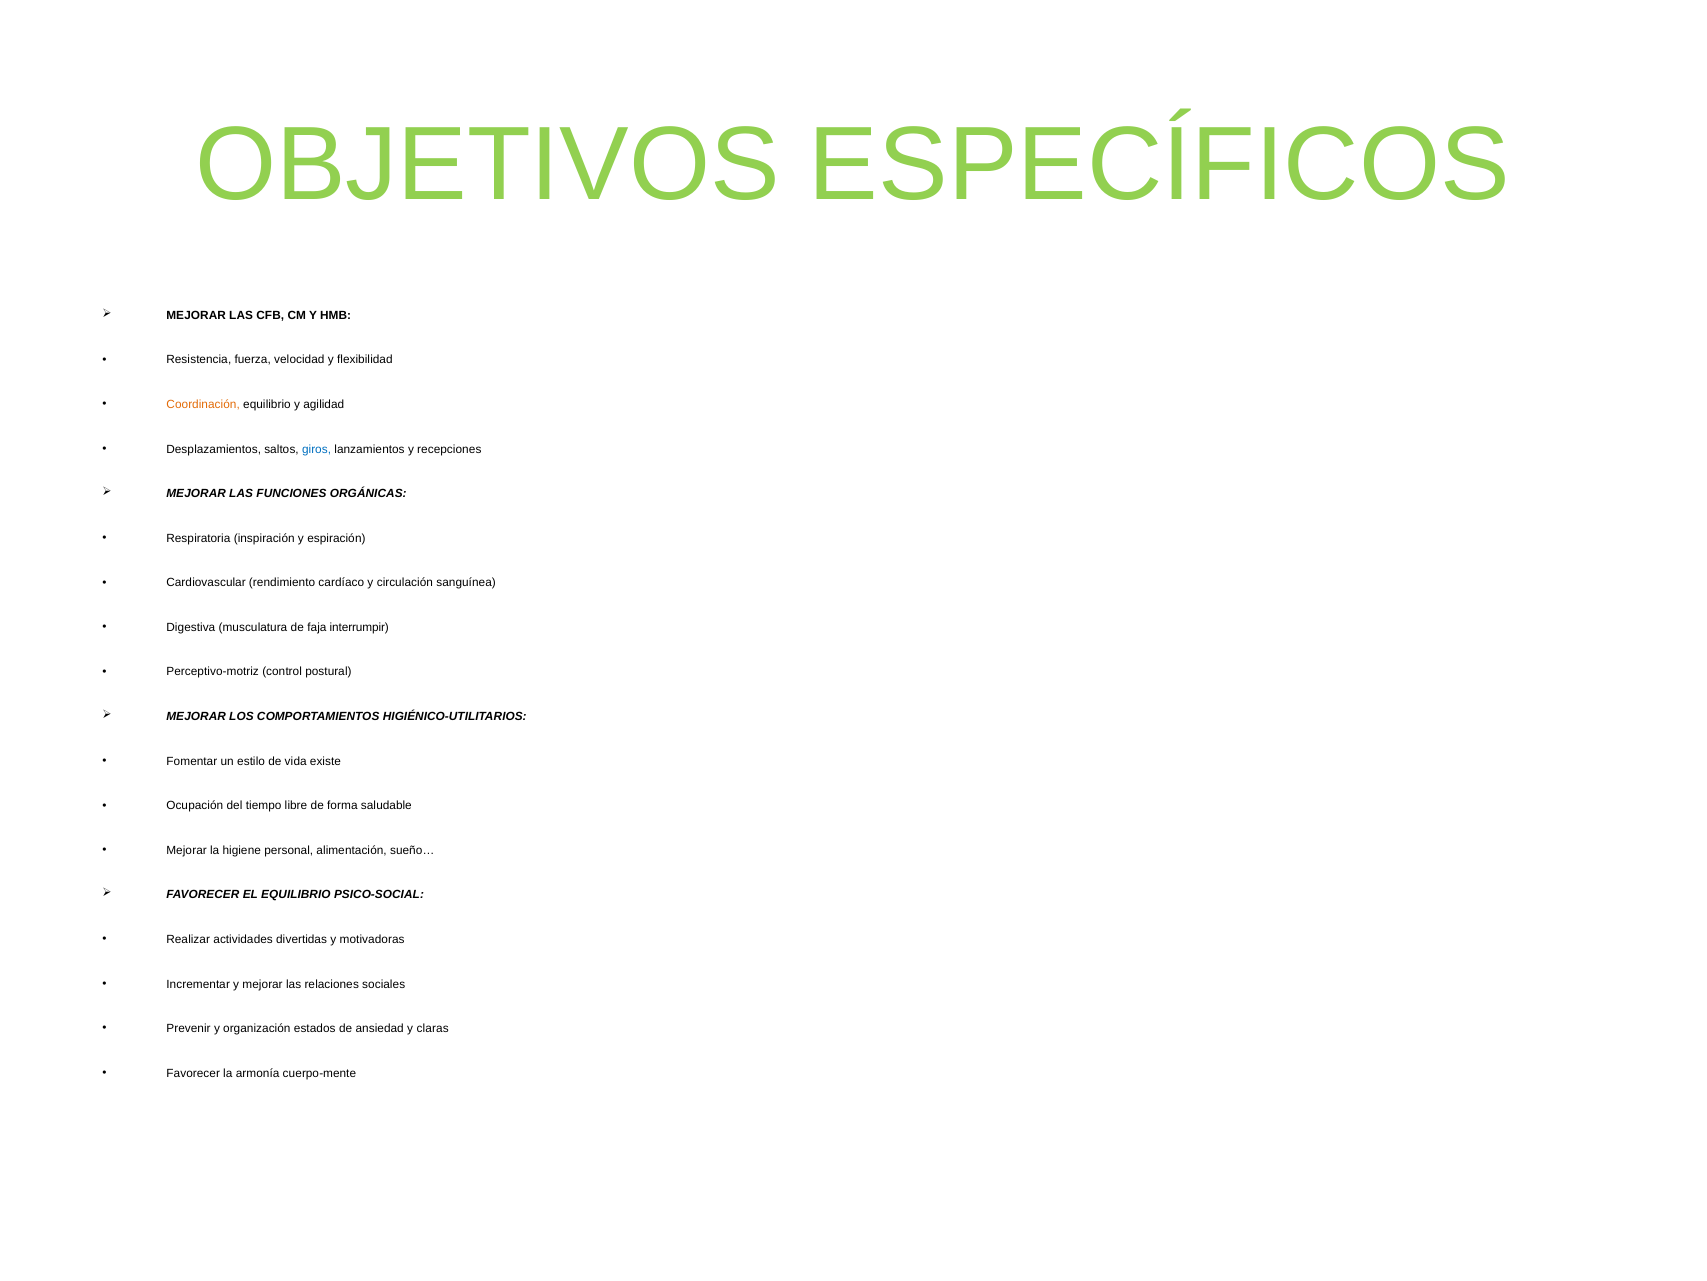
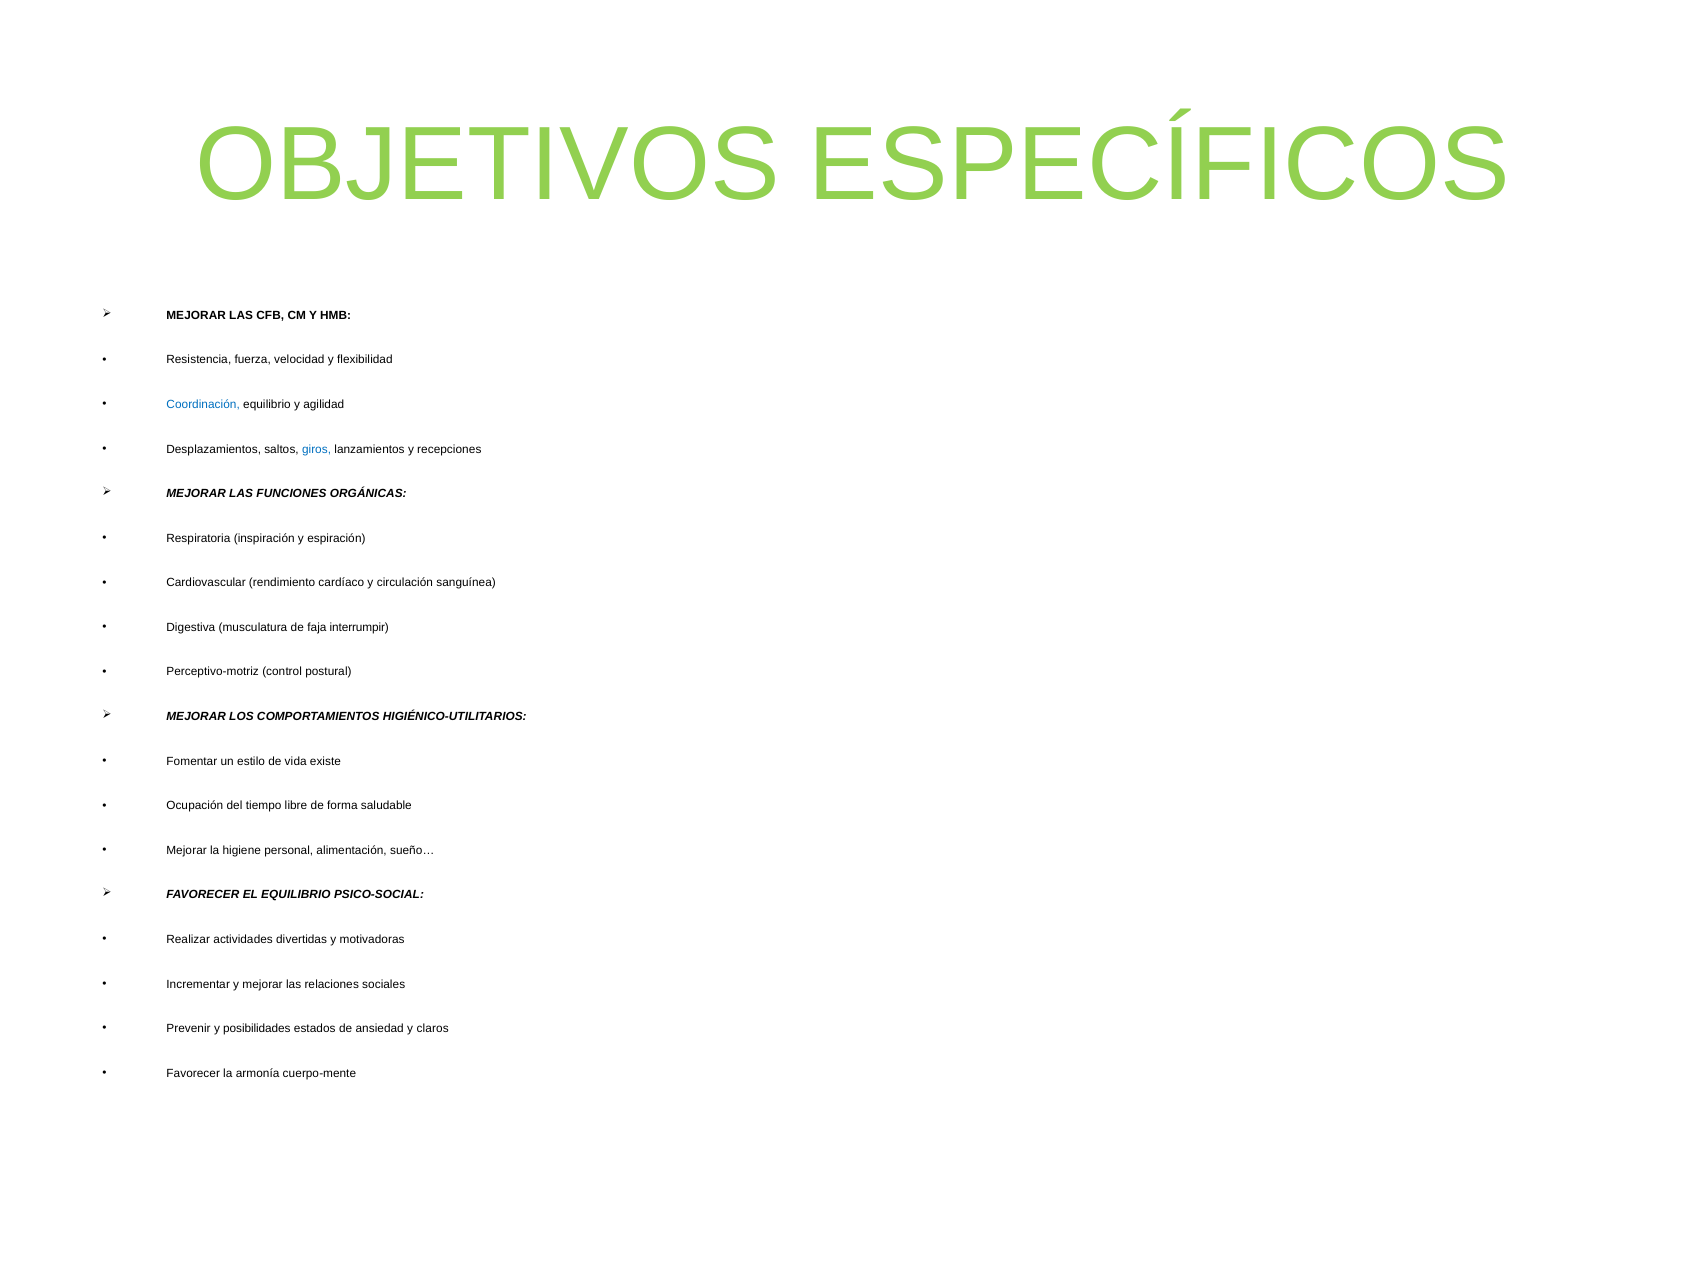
Coordinación colour: orange -> blue (203, 404)
organización: organización -> posibilidades (257, 1028)
claras: claras -> claros (433, 1028)
